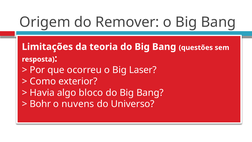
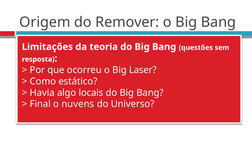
exterior: exterior -> estático (78, 81)
bloco: bloco -> locais (91, 93)
Bohr: Bohr -> Final (40, 104)
